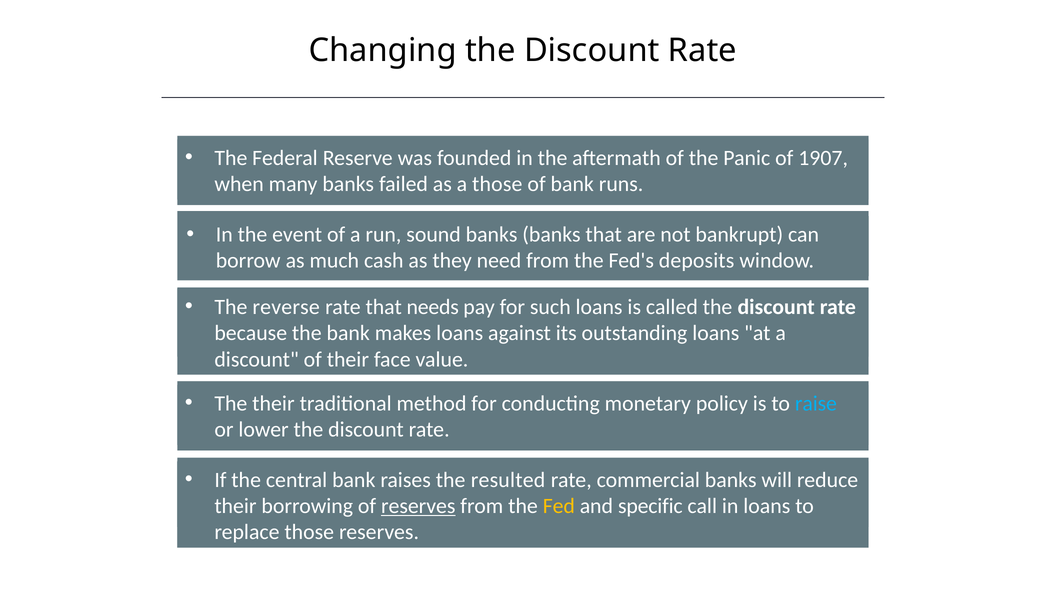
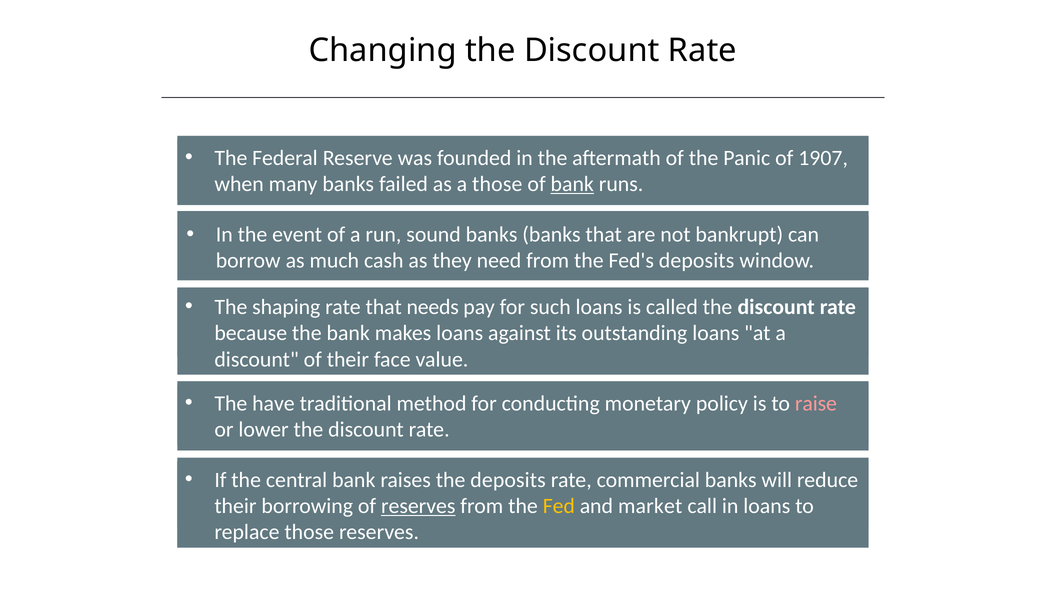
bank underline: none -> present (572, 184)
reverse: reverse -> shaping (286, 307)
The their: their -> have (273, 403)
raise colour: light blue -> pink (816, 403)
the resulted: resulted -> deposits (508, 479)
specific: specific -> market (650, 506)
